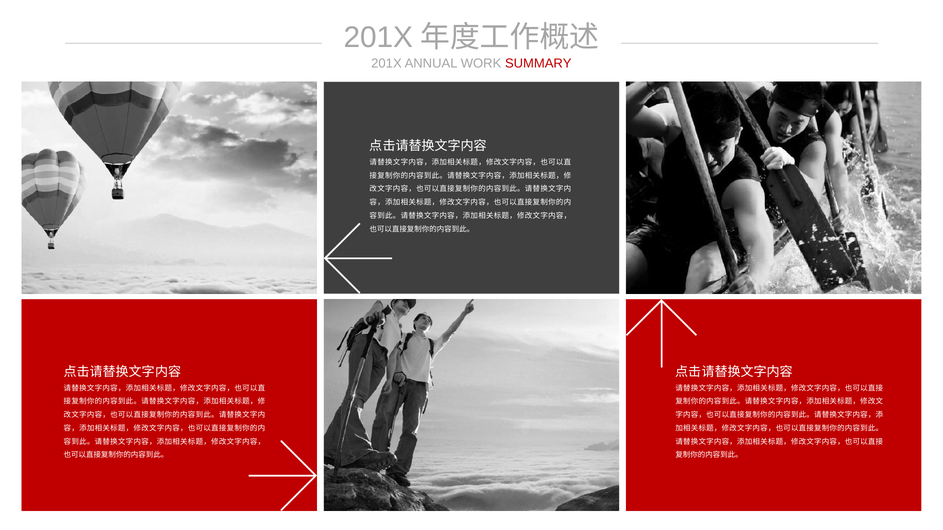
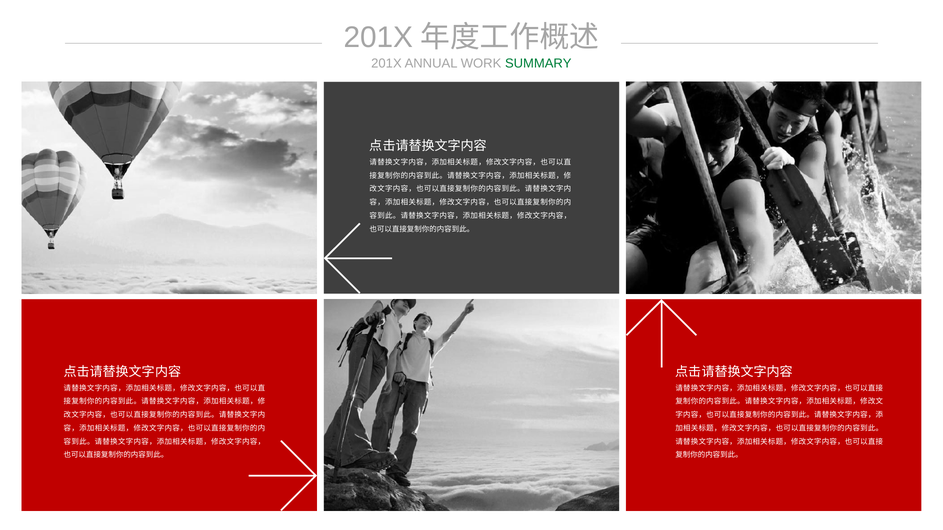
SUMMARY colour: red -> green (538, 63)
